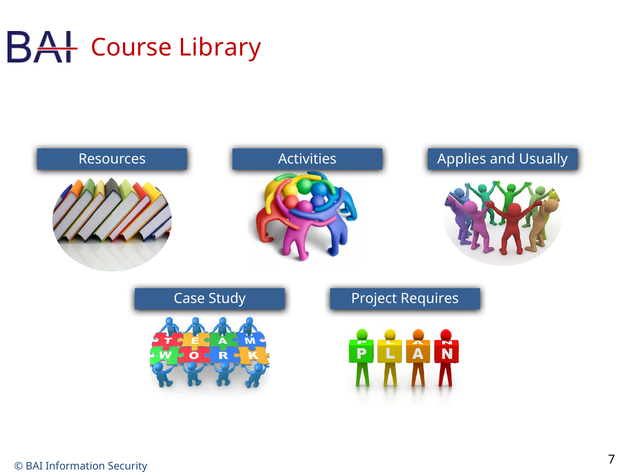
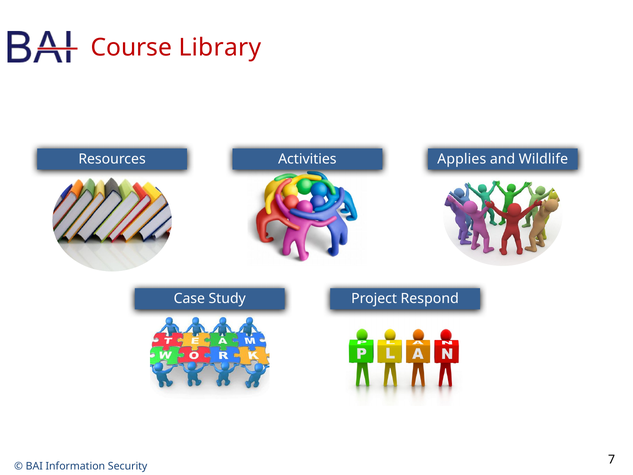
Usually: Usually -> Wildlife (543, 159)
Requires: Requires -> Respond (430, 299)
